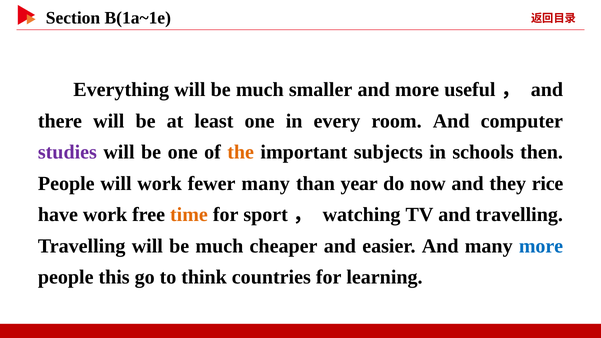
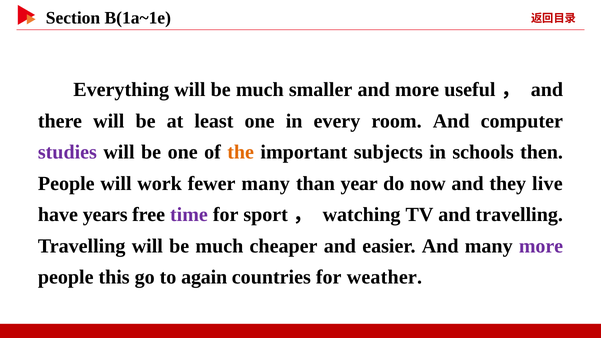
rice: rice -> live (547, 184)
have work: work -> years (105, 215)
time colour: orange -> purple (189, 215)
more colour: blue -> purple (541, 246)
think: think -> again (204, 277)
learning: learning -> weather (384, 277)
